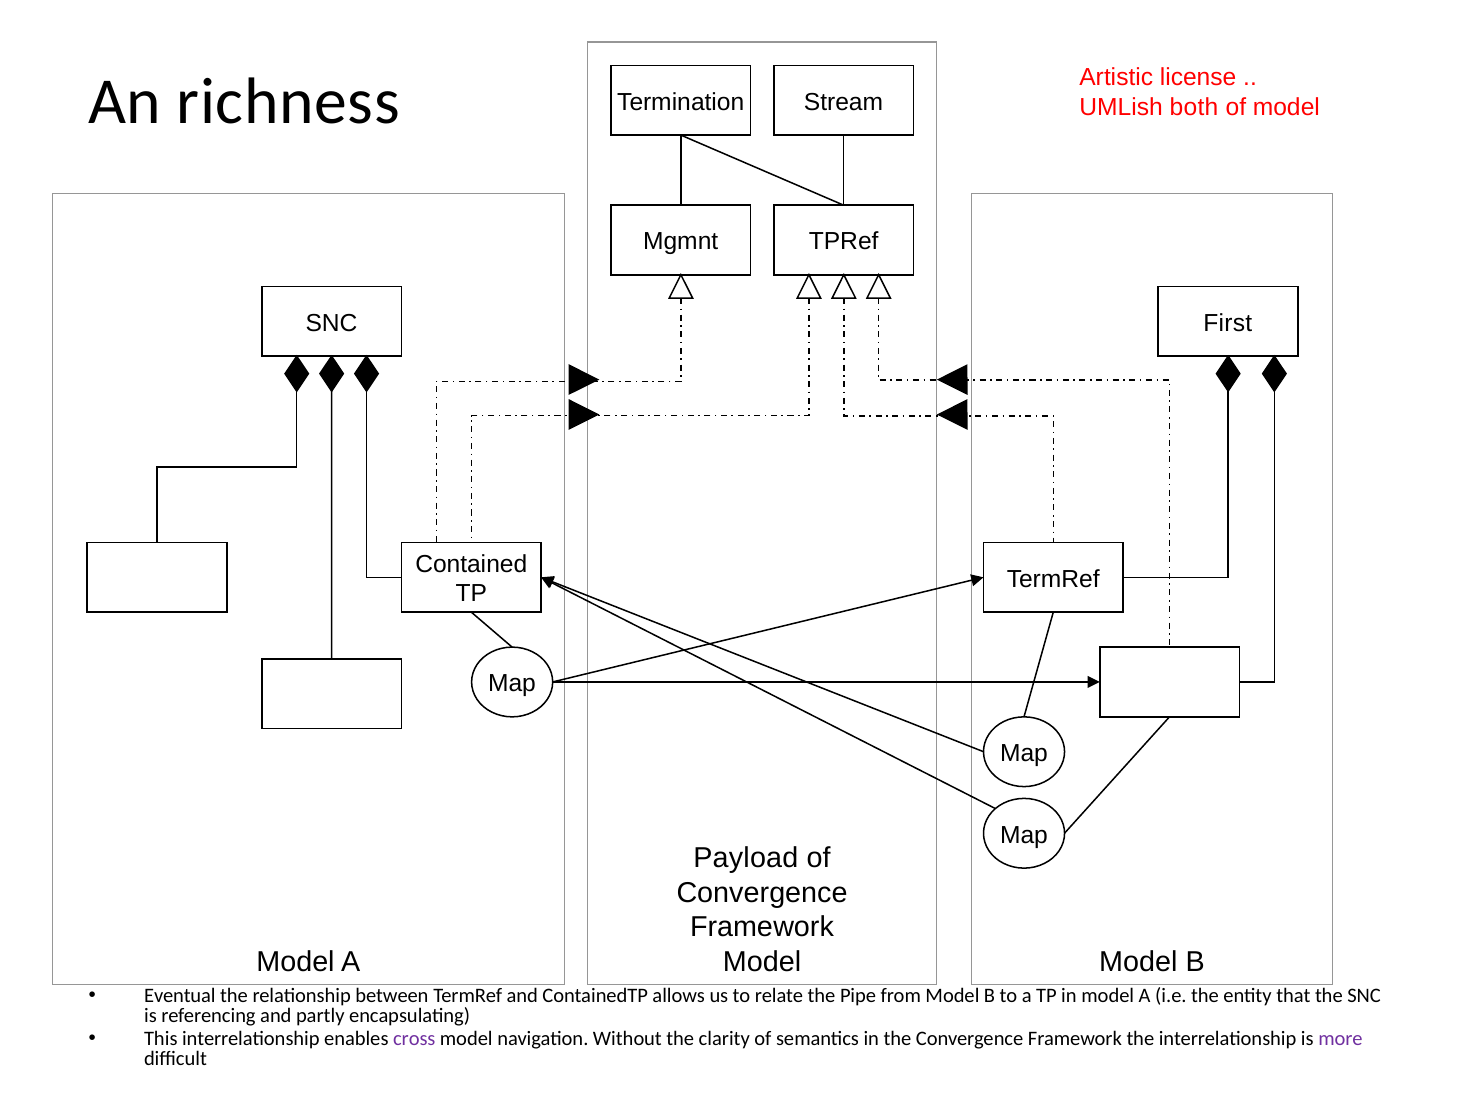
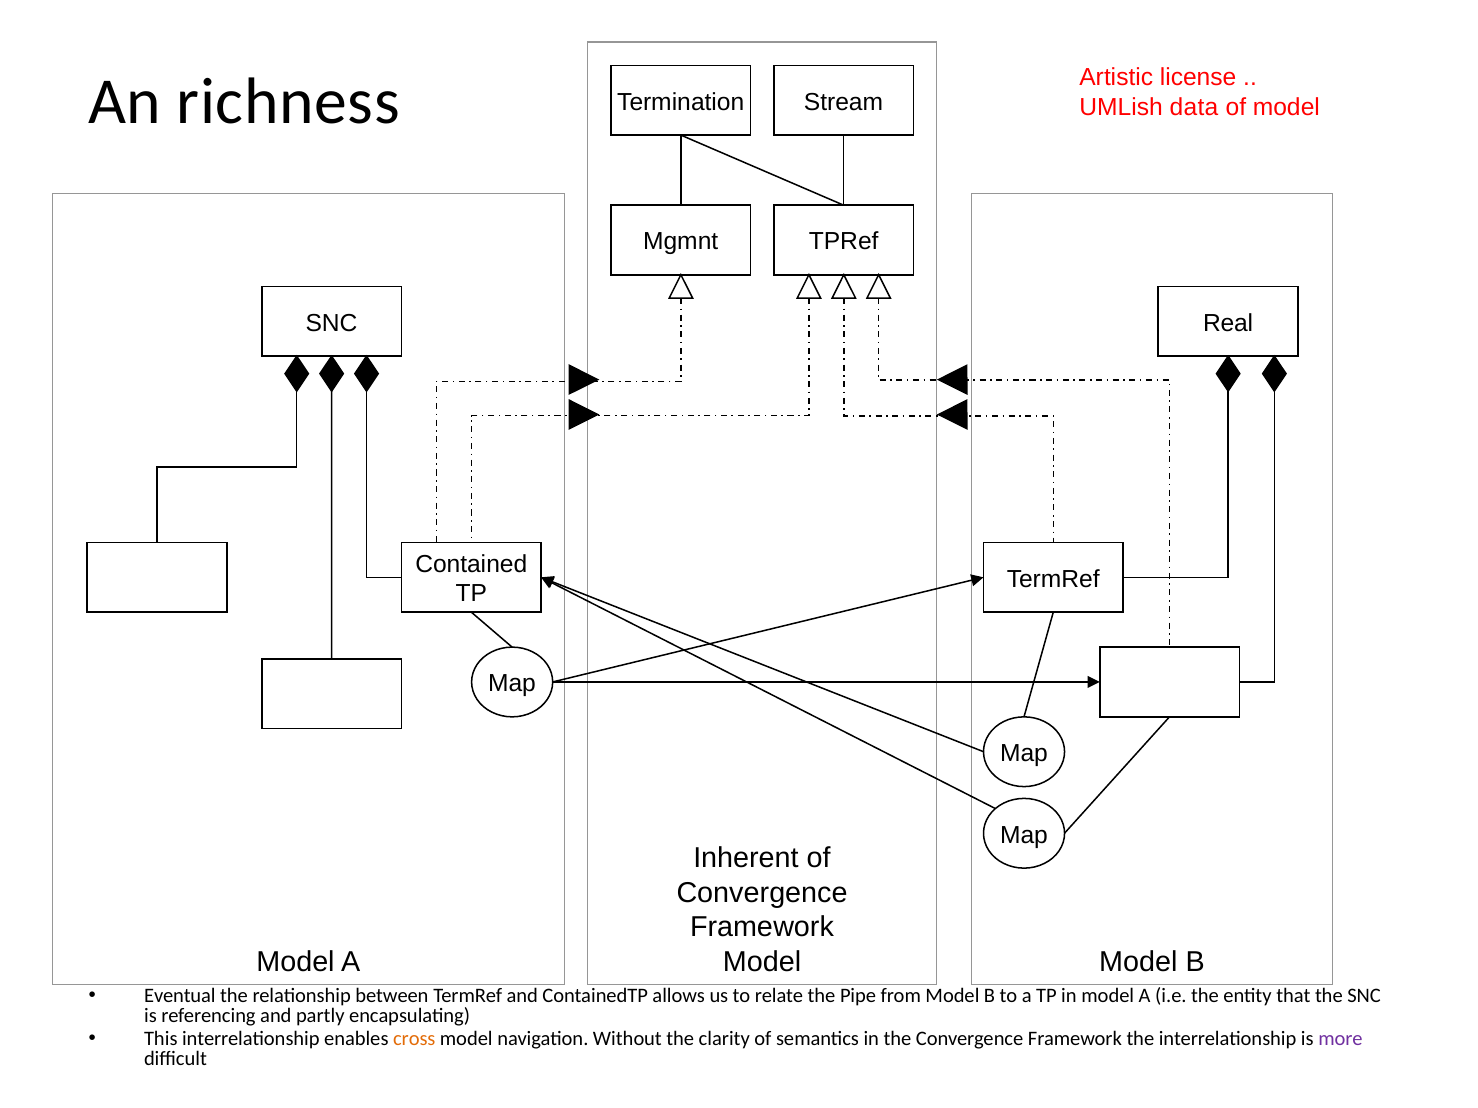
both: both -> data (1194, 107)
First: First -> Real (1228, 323)
Payload: Payload -> Inherent (746, 859)
cross colour: purple -> orange (414, 1040)
